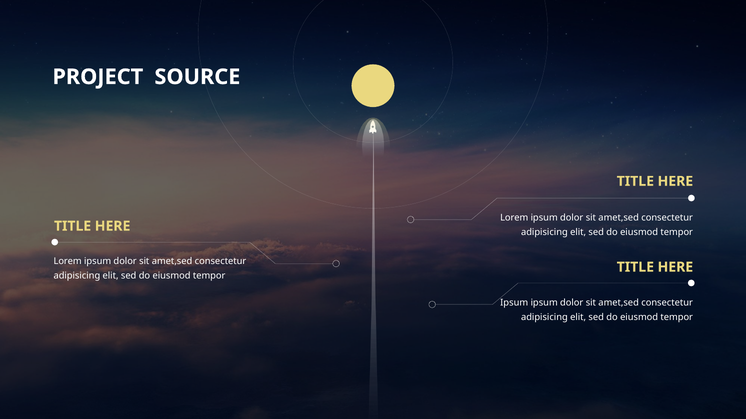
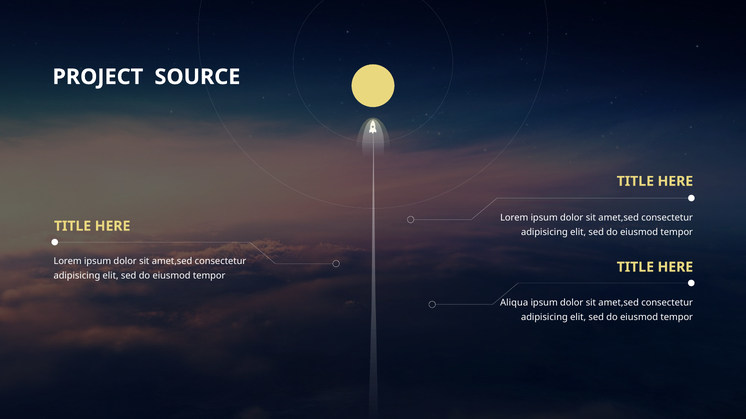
Ipsum: Ipsum -> Aliqua (514, 303)
